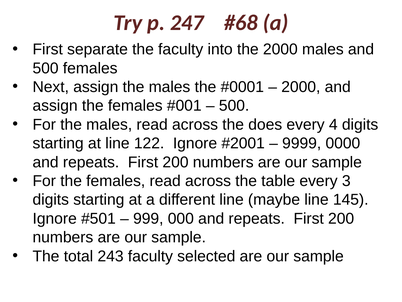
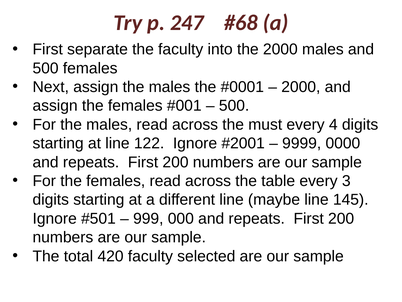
does: does -> must (265, 124)
243: 243 -> 420 (111, 256)
